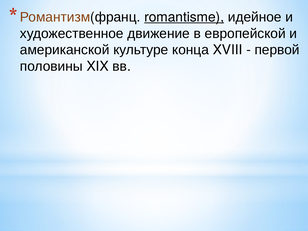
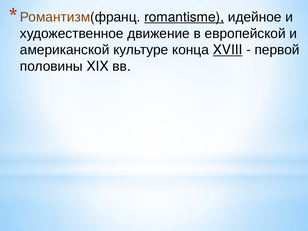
XVIII underline: none -> present (228, 50)
